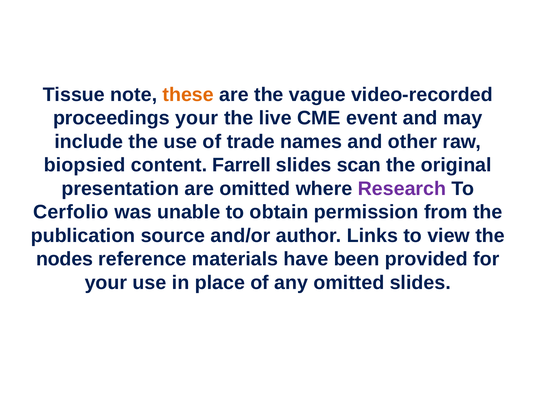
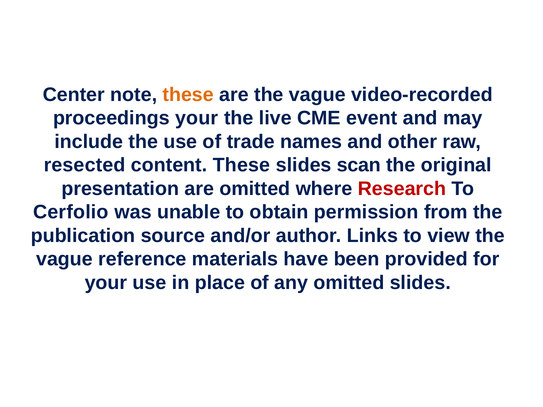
Tissue: Tissue -> Center (74, 95)
biopsied: biopsied -> resected (85, 165)
content Farrell: Farrell -> These (241, 165)
Research colour: purple -> red (402, 189)
nodes: nodes -> vague (64, 259)
